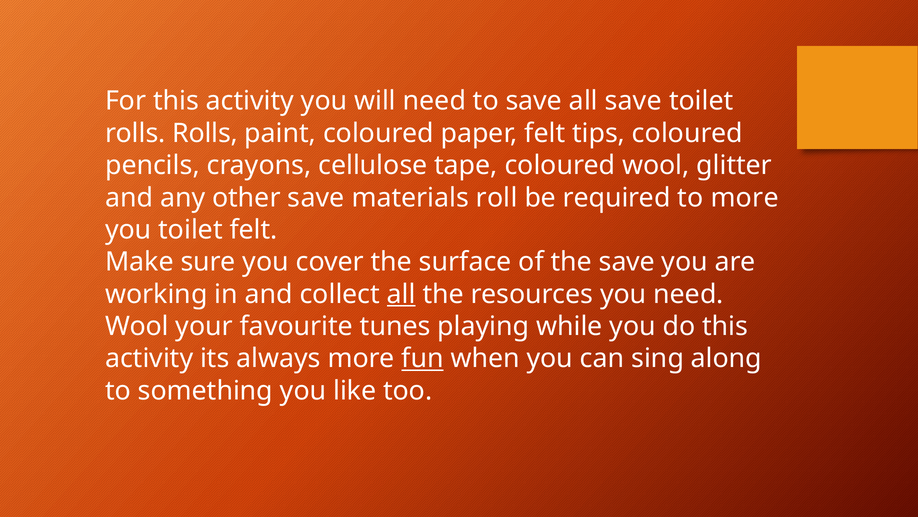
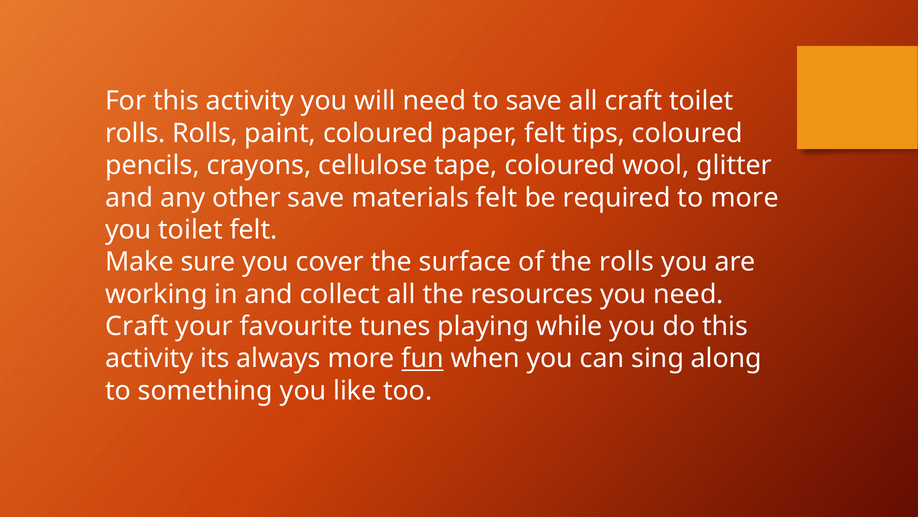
all save: save -> craft (633, 101)
materials roll: roll -> felt (497, 197)
the save: save -> rolls (627, 262)
all underline: present -> none (401, 294)
Wool: Wool -> Craft (137, 326)
